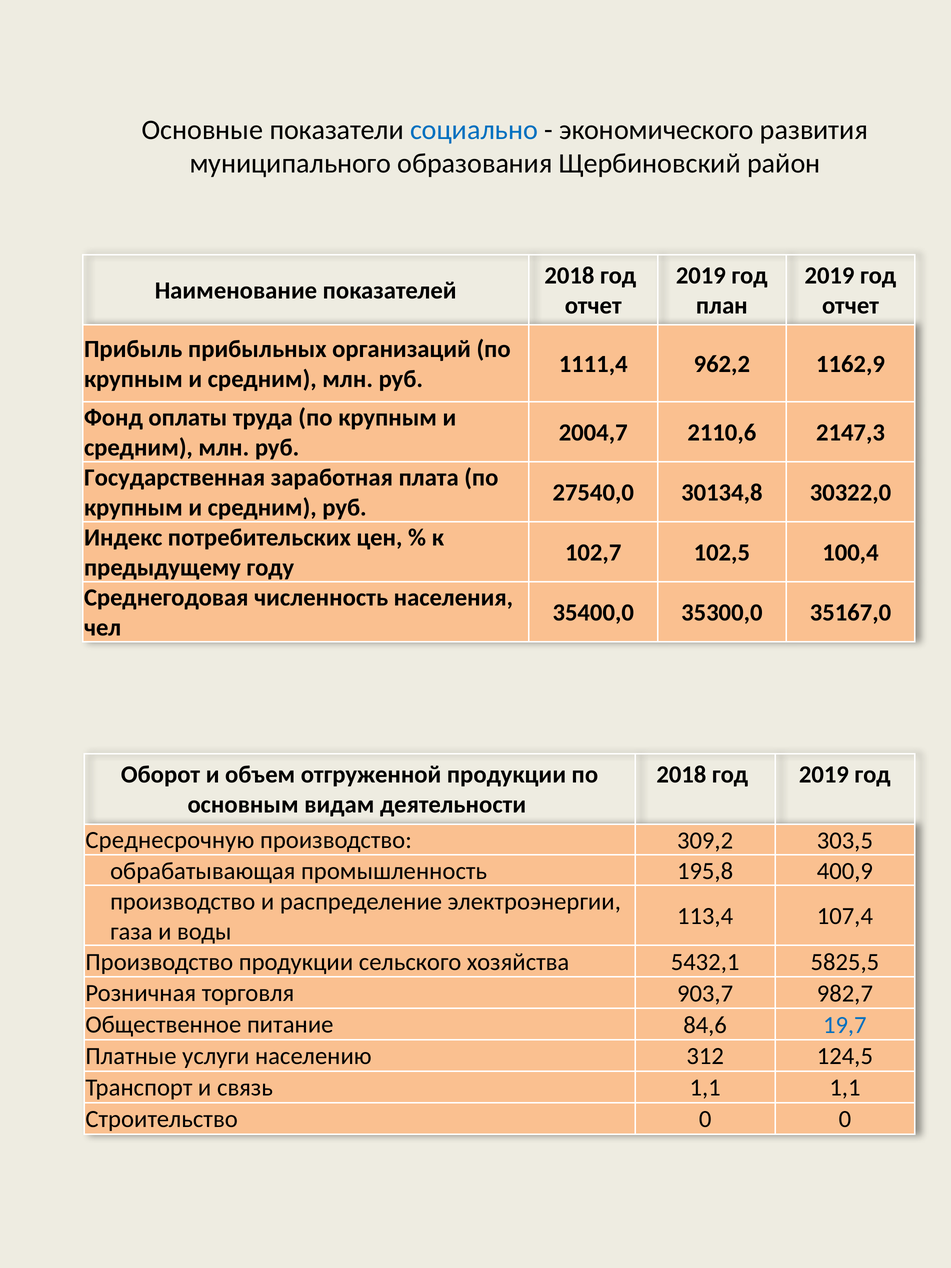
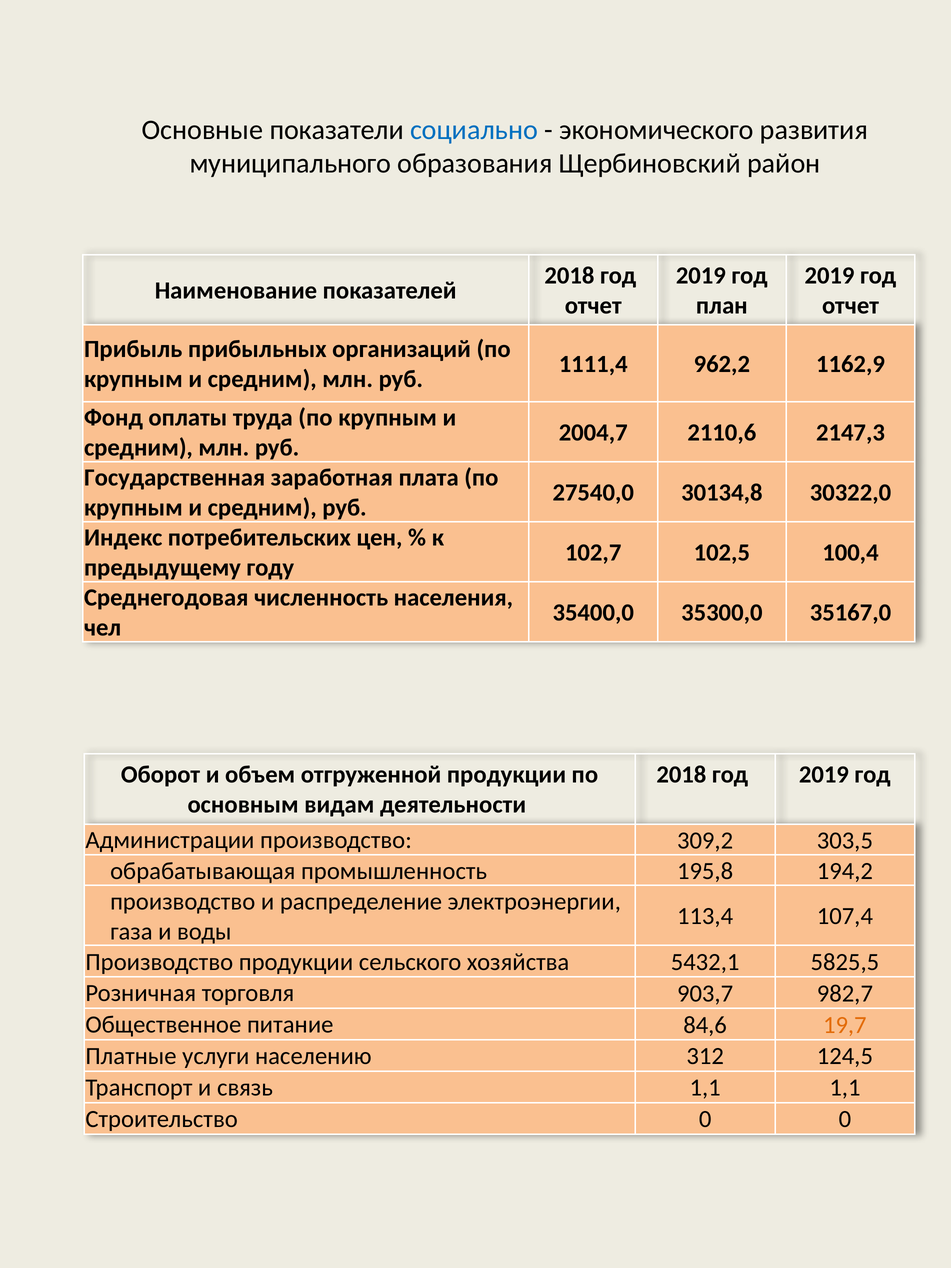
Среднесрочную: Среднесрочную -> Администрации (170, 840)
400,9: 400,9 -> 194,2 (845, 871)
19,7 colour: blue -> orange (845, 1025)
